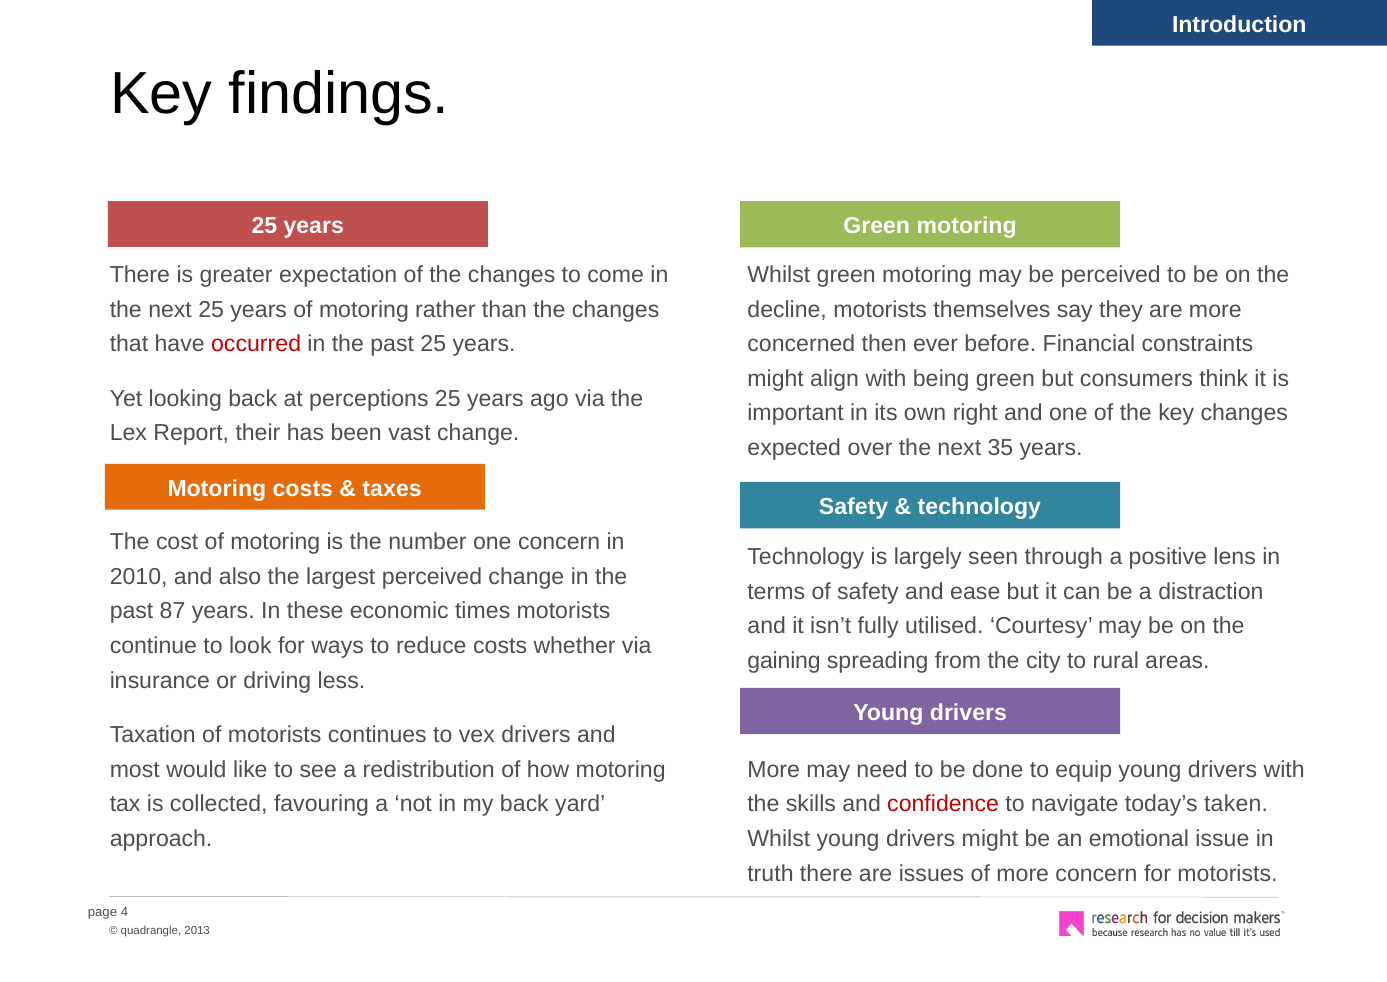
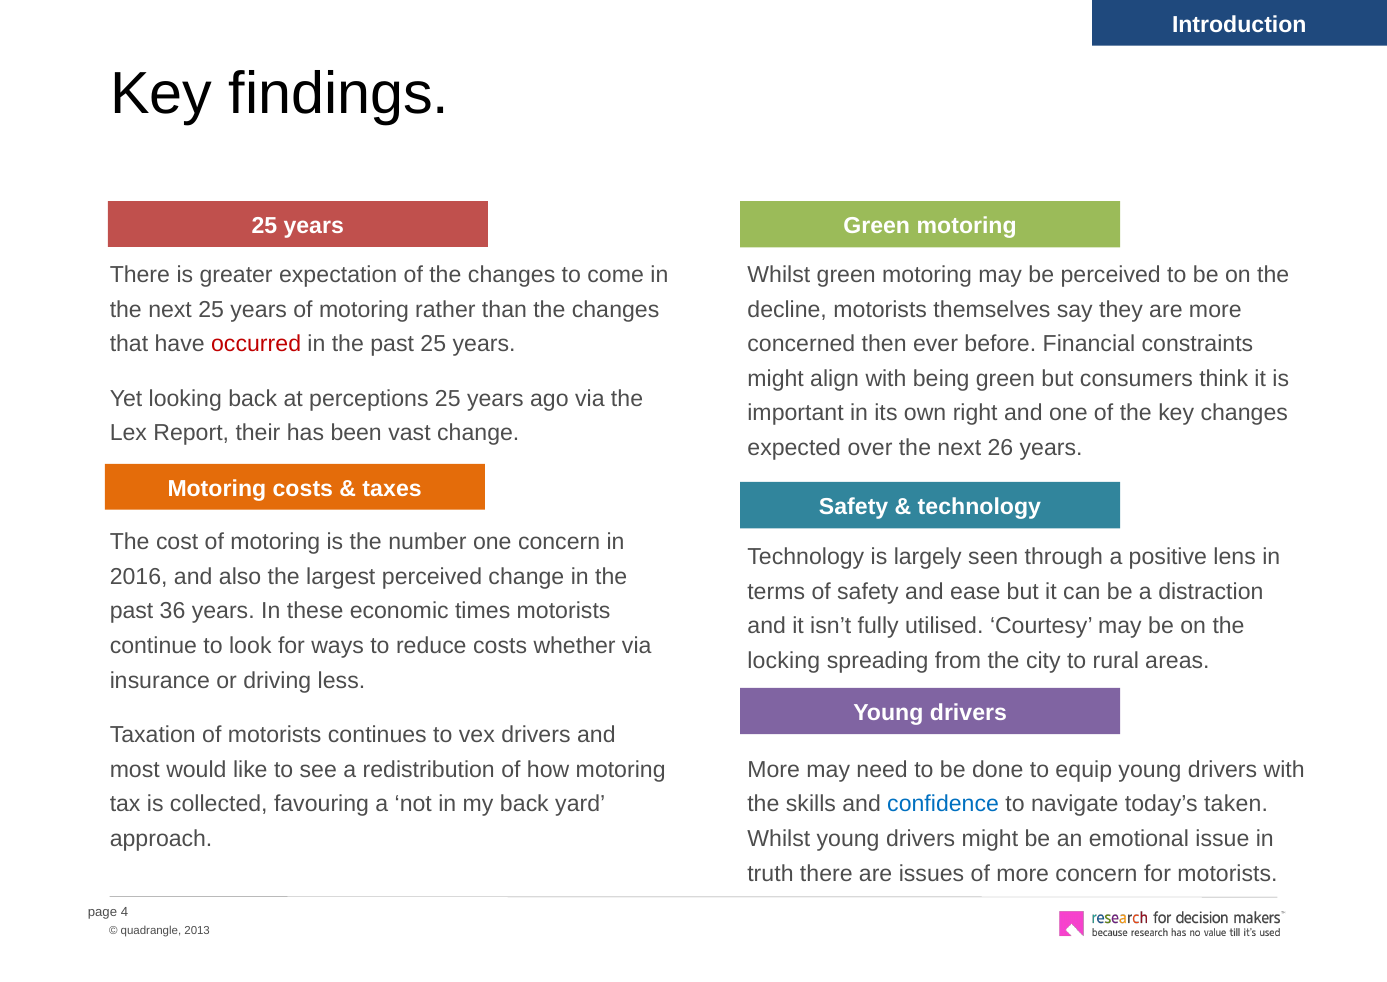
35: 35 -> 26 (1000, 448)
2010: 2010 -> 2016 (139, 576)
87: 87 -> 36 (173, 611)
gaining: gaining -> locking (784, 660)
confidence colour: red -> blue (943, 804)
